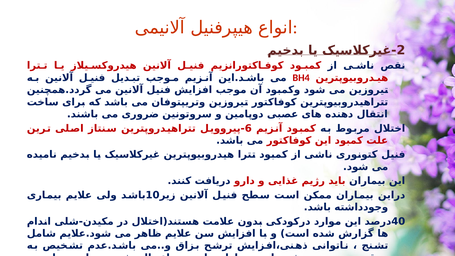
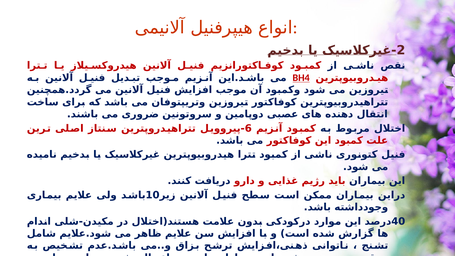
BH4 underline: none -> present (301, 78)
